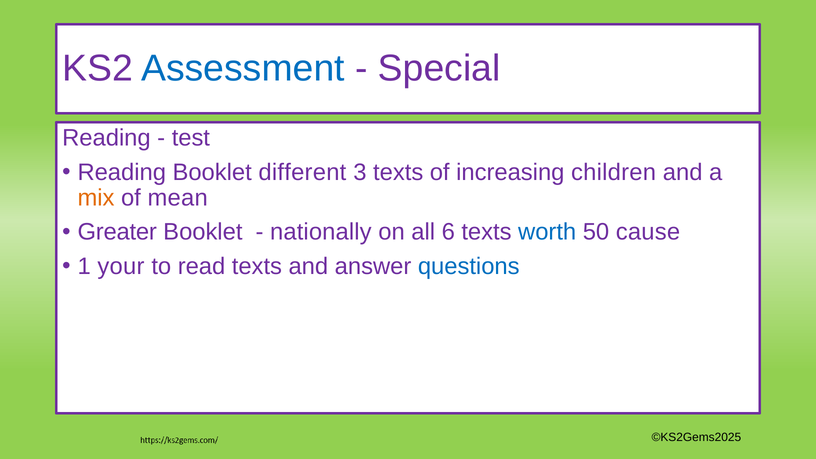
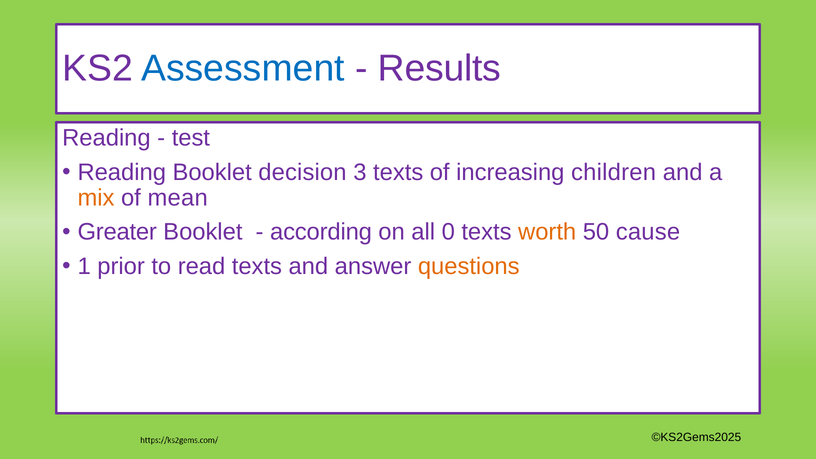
Special: Special -> Results (439, 69)
different: different -> decision (302, 172)
nationally: nationally -> according (321, 232)
6: 6 -> 0 (448, 232)
worth colour: blue -> orange (547, 232)
your: your -> prior (121, 266)
questions colour: blue -> orange (469, 266)
